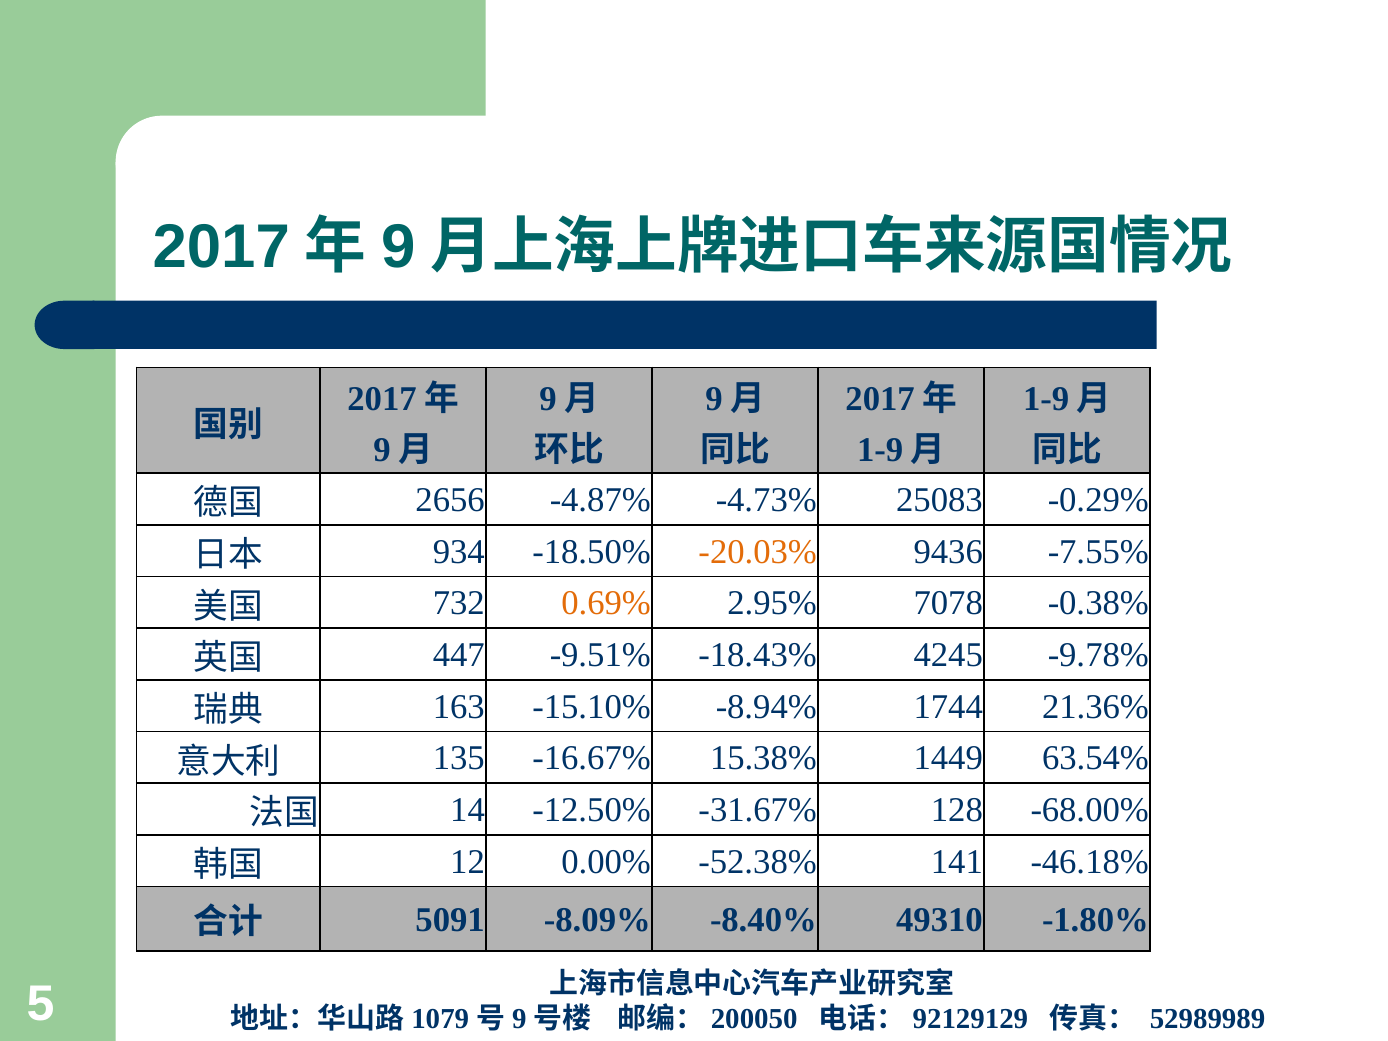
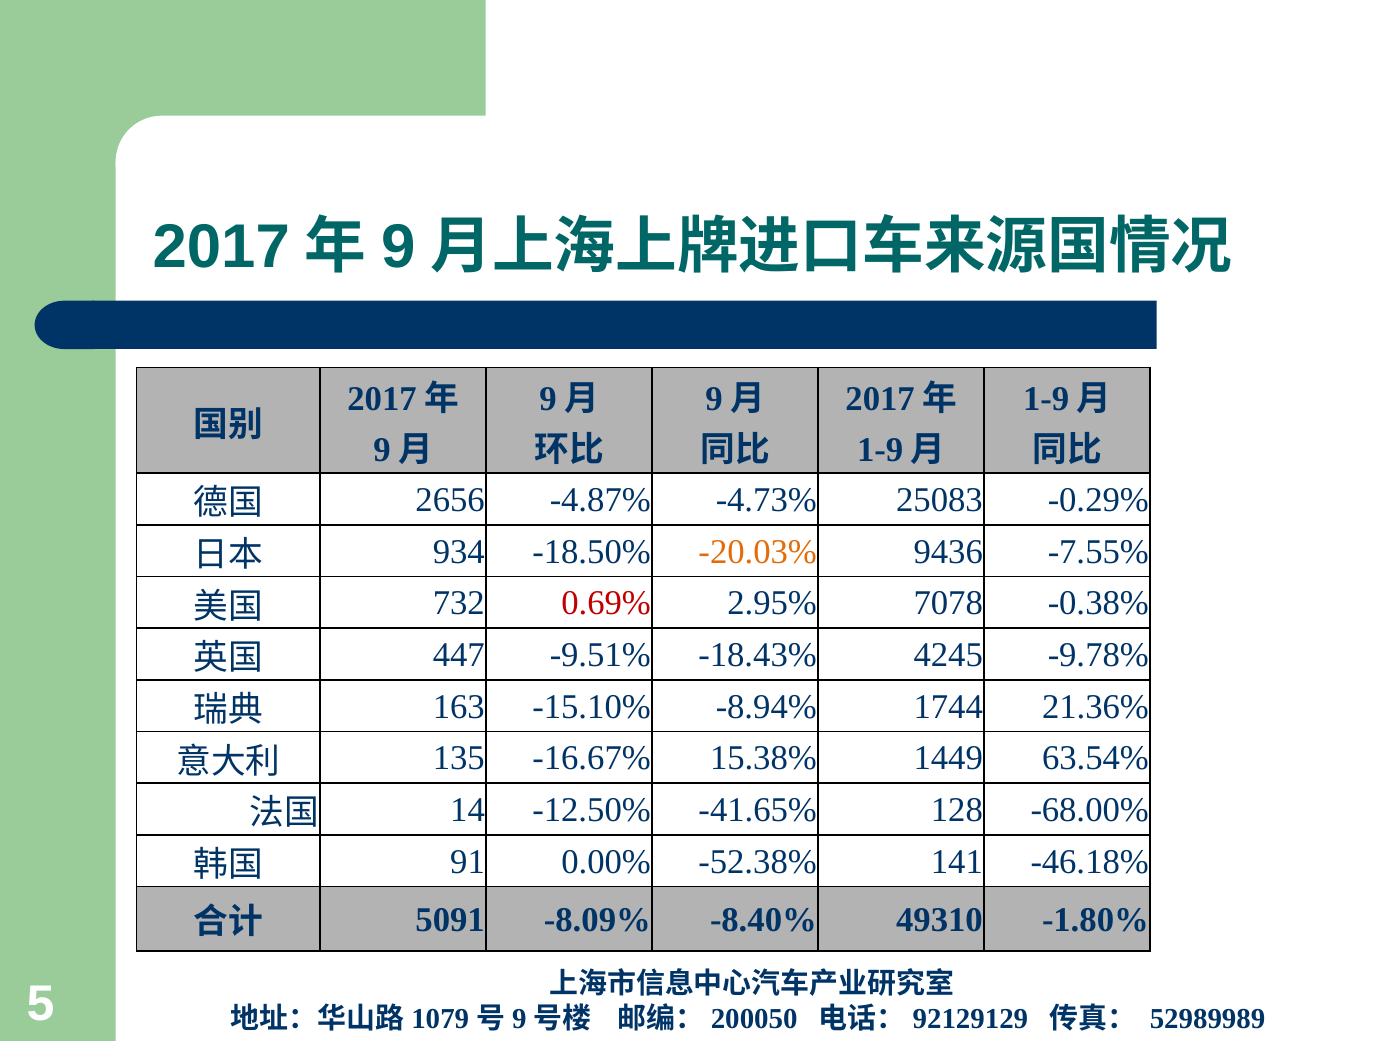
0.69% colour: orange -> red (606, 603)
-31.67%: -31.67% -> -41.65% (758, 810)
12: 12 -> 91 (468, 862)
